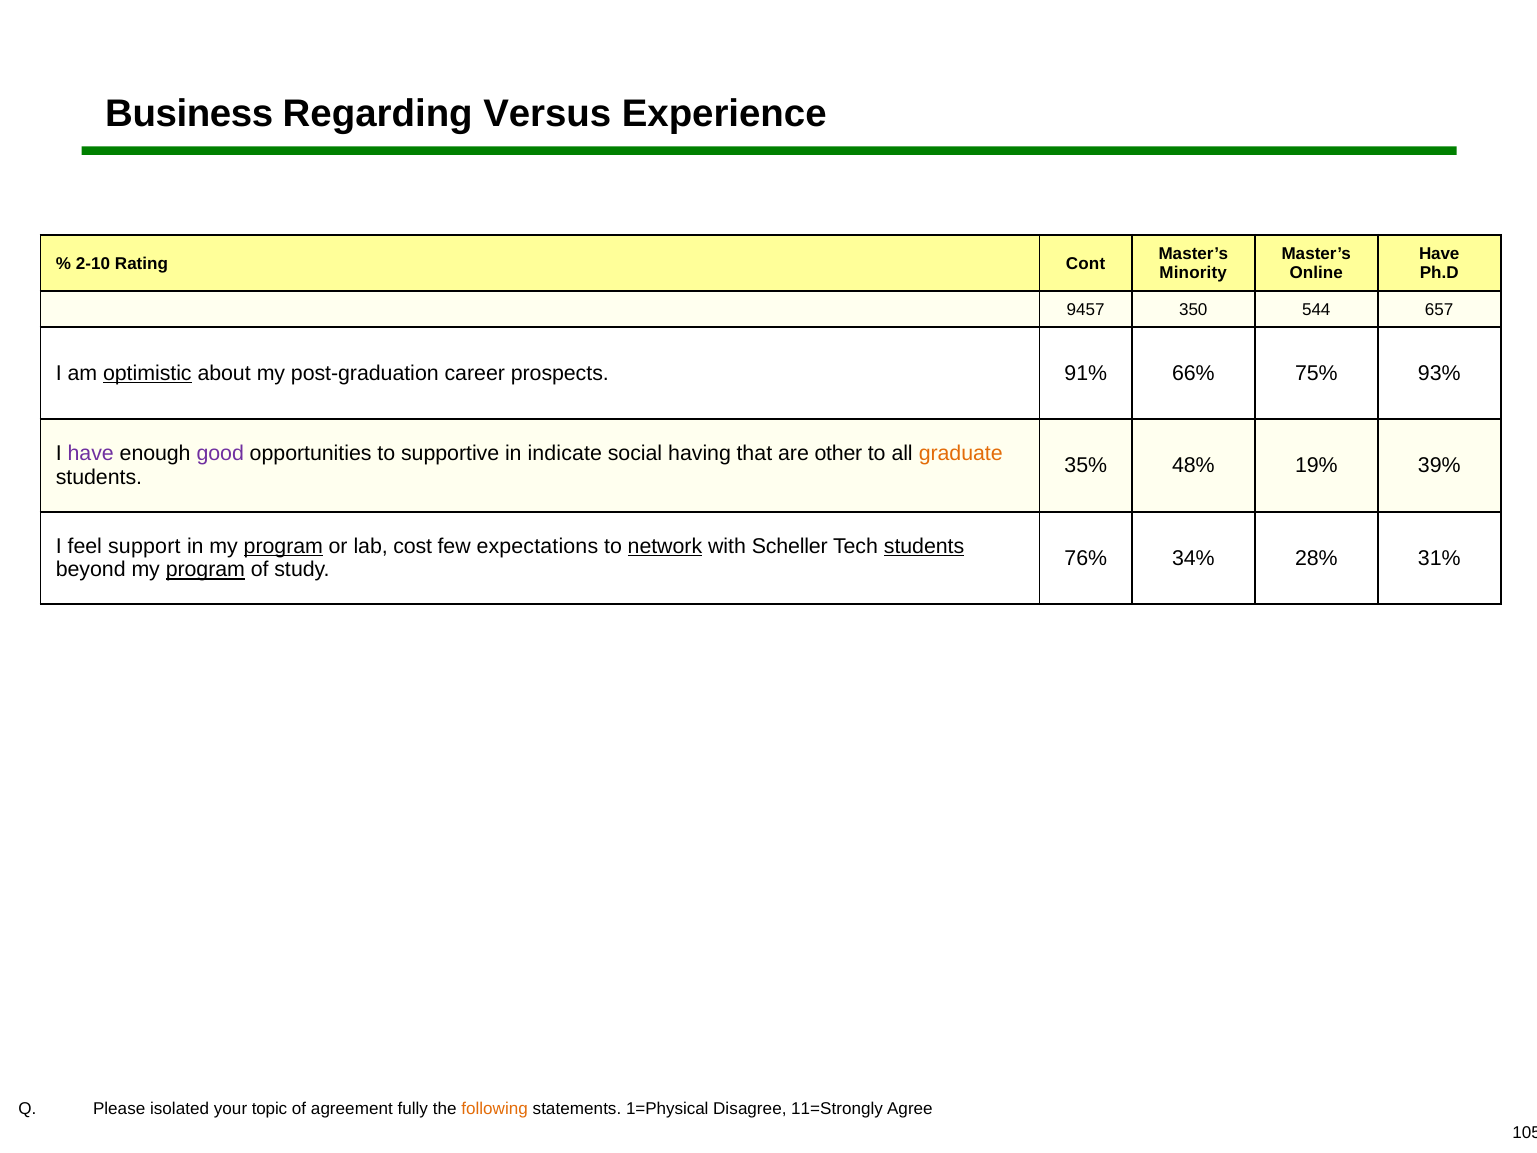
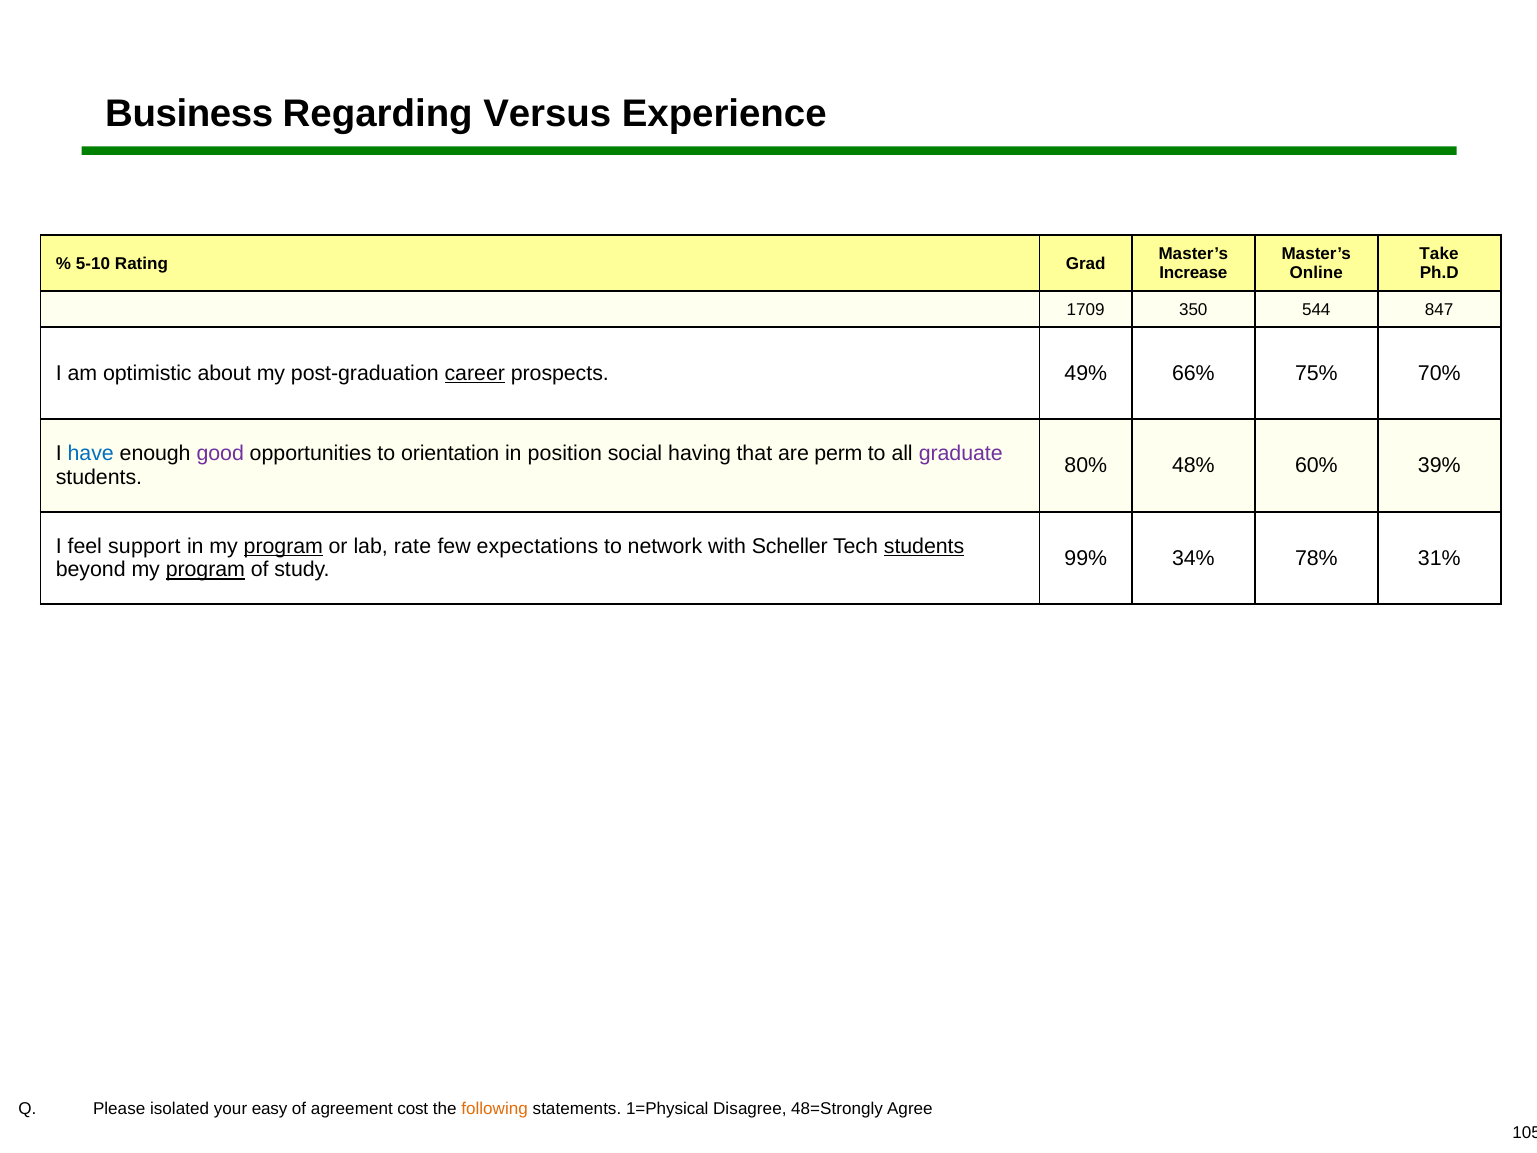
Have: Have -> Take (1439, 254)
2-10: 2-10 -> 5-10 (93, 263)
Cont: Cont -> Grad (1086, 263)
Minority: Minority -> Increase (1193, 273)
9457: 9457 -> 1709 (1086, 309)
657: 657 -> 847 (1439, 309)
optimistic underline: present -> none (147, 373)
career underline: none -> present (475, 373)
91%: 91% -> 49% (1086, 373)
93%: 93% -> 70% (1439, 373)
have colour: purple -> blue (91, 454)
supportive: supportive -> orientation (450, 454)
indicate: indicate -> position (565, 454)
other: other -> perm (838, 454)
graduate colour: orange -> purple (961, 454)
35%: 35% -> 80% (1086, 466)
19%: 19% -> 60% (1316, 466)
cost: cost -> rate (413, 546)
network underline: present -> none (665, 546)
76%: 76% -> 99% (1086, 558)
28%: 28% -> 78% (1316, 558)
topic: topic -> easy (270, 1109)
fully: fully -> cost (413, 1109)
11=Strongly: 11=Strongly -> 48=Strongly (837, 1109)
